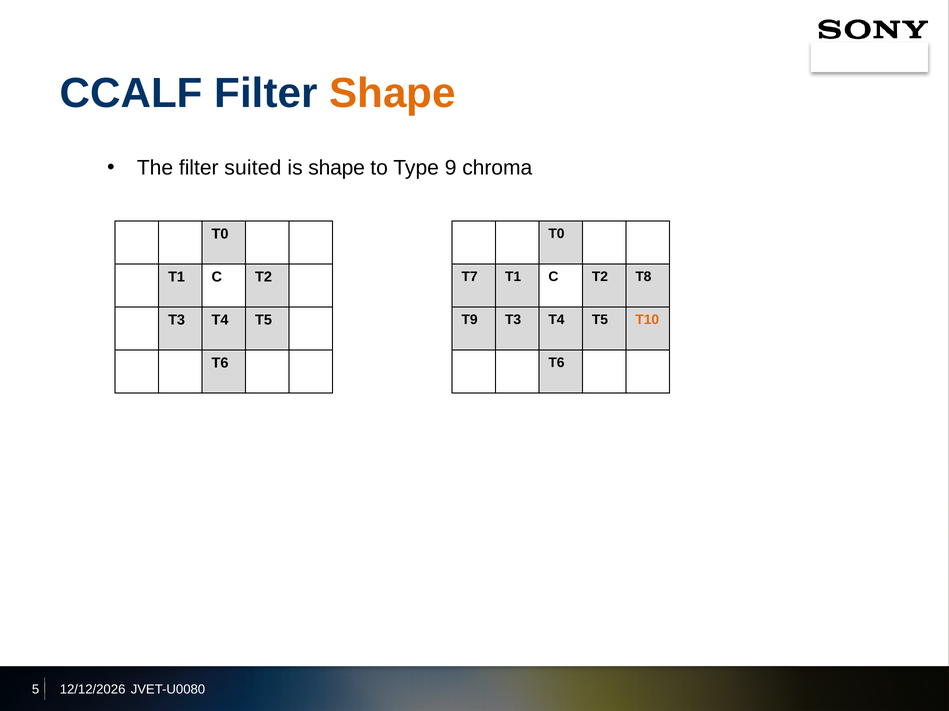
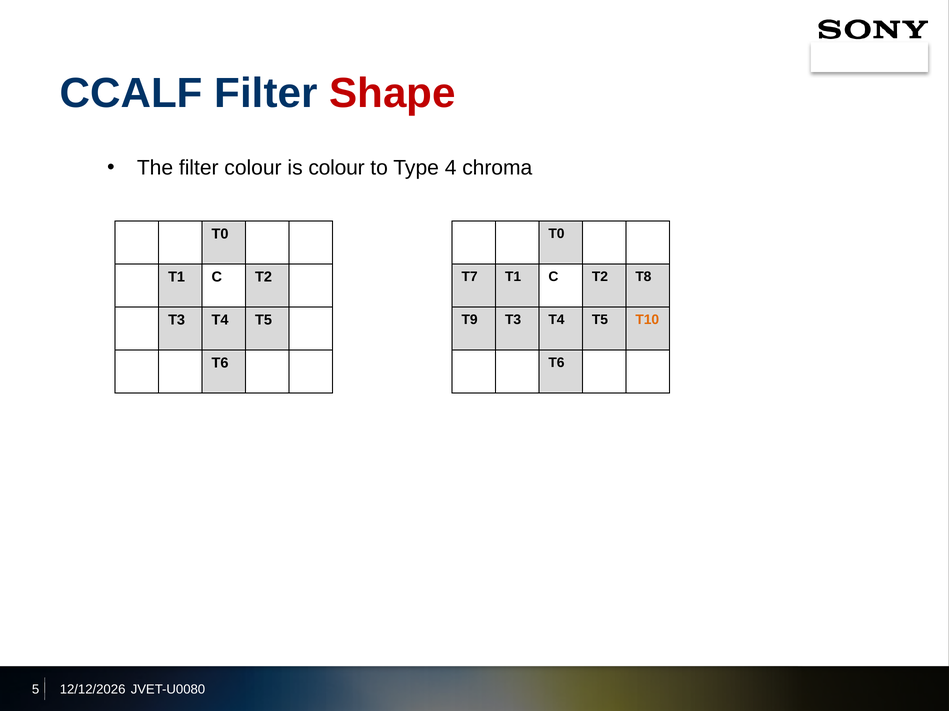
Shape colour: orange -> red (392, 93)
filter suited: suited -> colour (253, 168)
is shape: shape -> colour (337, 168)
9: 9 -> 4 (451, 168)
